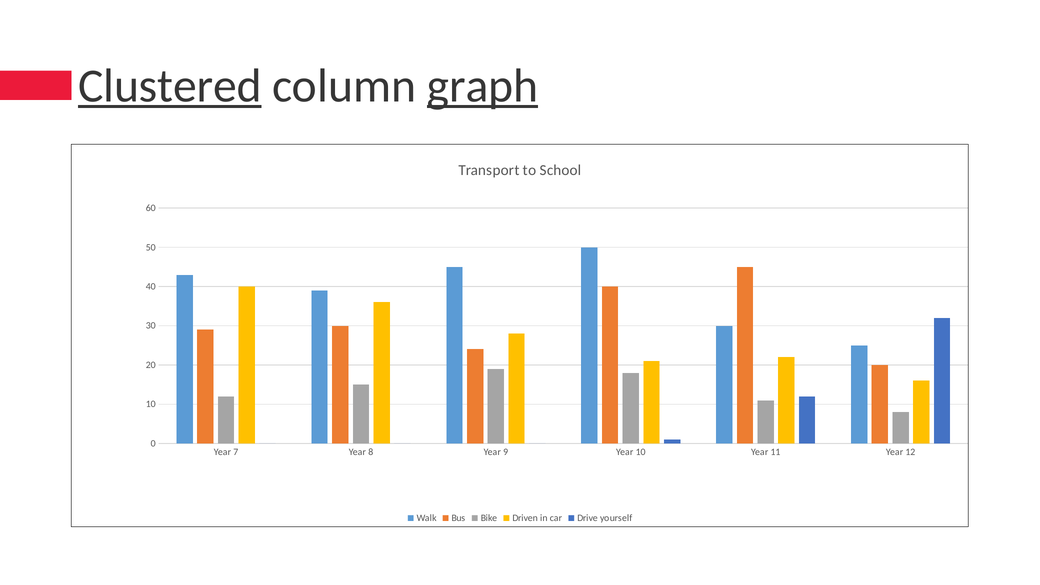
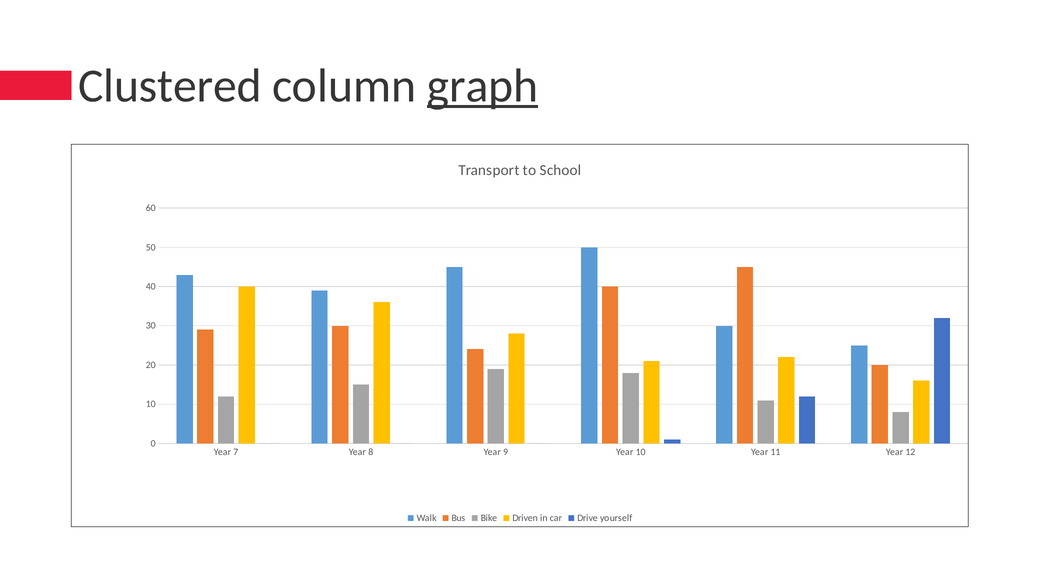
Clustered underline: present -> none (170, 86)
